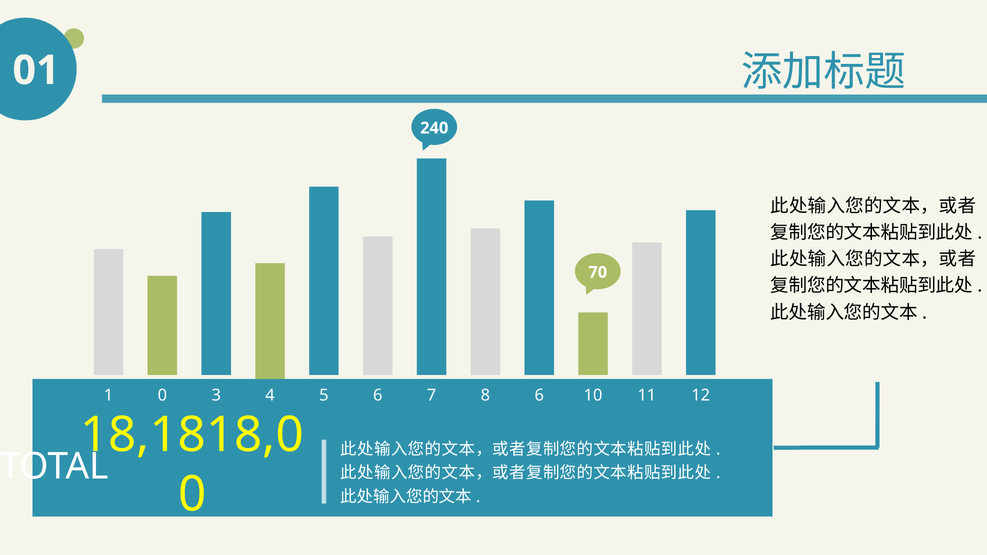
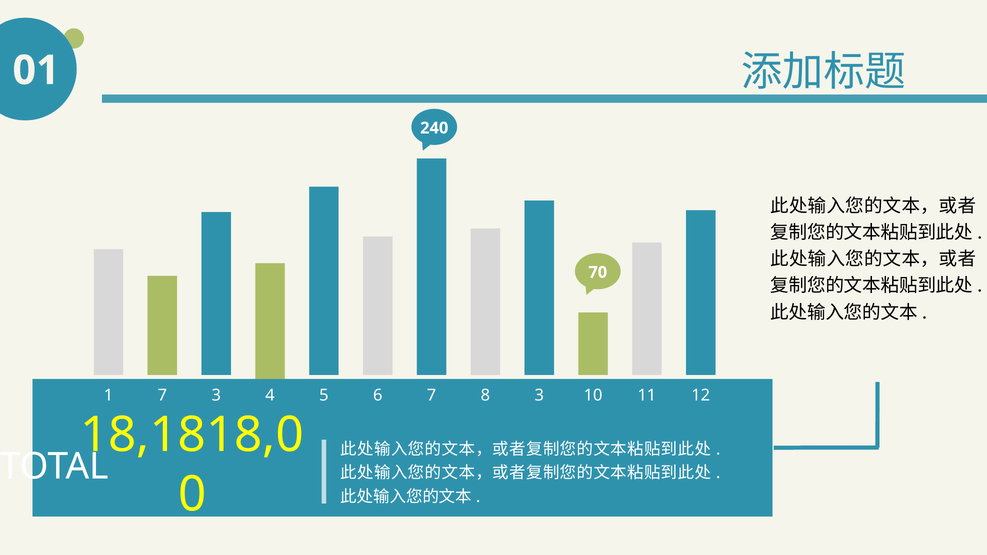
1 0: 0 -> 7 (162, 396)
8 6: 6 -> 3 (539, 396)
